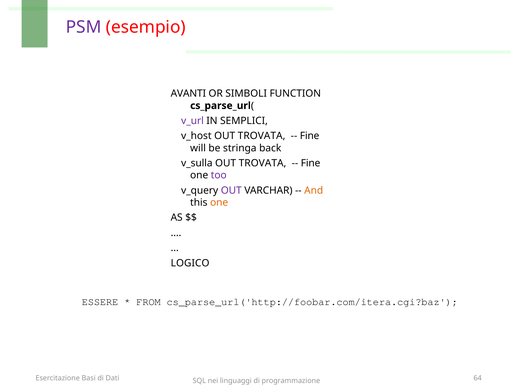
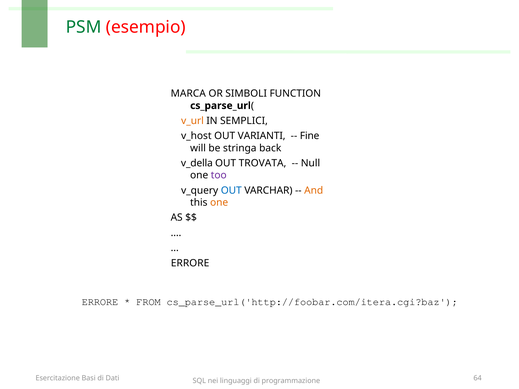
PSM colour: purple -> green (84, 27)
AVANTI: AVANTI -> MARCA (188, 94)
v_url colour: purple -> orange (192, 121)
v_host OUT TROVATA: TROVATA -> VARIANTI (262, 136)
v_sulla: v_sulla -> v_della (197, 163)
Fine: Fine -> Null (310, 163)
OUT colour: purple -> blue (231, 191)
LOGICO: LOGICO -> ERRORE (190, 263)
ESSERE: ESSERE -> ERRORE (100, 302)
